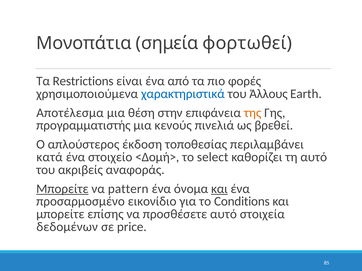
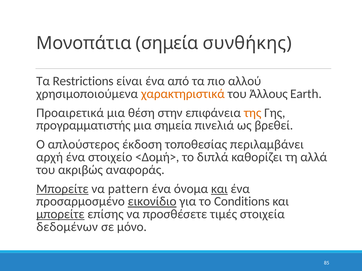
φορτωθεί: φορτωθεί -> συνθήκης (247, 43)
φορές: φορές -> αλλού (245, 81)
χαρακτηριστικά colour: blue -> orange (183, 94)
Αποτέλεσμα: Αποτέλεσμα -> Προαιρετικά (70, 113)
μια κενούς: κενούς -> σημεία (173, 126)
κατά: κατά -> αρχή (50, 157)
select: select -> διπλά (213, 157)
τη αυτό: αυτό -> αλλά (314, 157)
ακριβείς: ακριβείς -> ακριβώς (80, 170)
εικονίδιο underline: none -> present (152, 202)
μπορείτε underline: none -> present (60, 214)
προσθέσετε αυτό: αυτό -> τιμές (224, 214)
price: price -> μόνο (132, 227)
